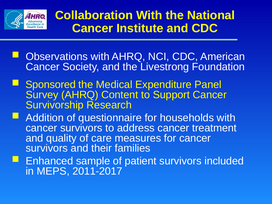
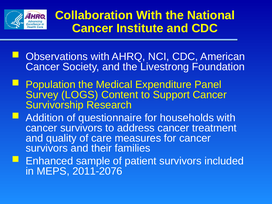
Sponsored: Sponsored -> Population (51, 85)
Survey AHRQ: AHRQ -> LOGS (80, 95)
2011-2017: 2011-2017 -> 2011-2076 (97, 171)
